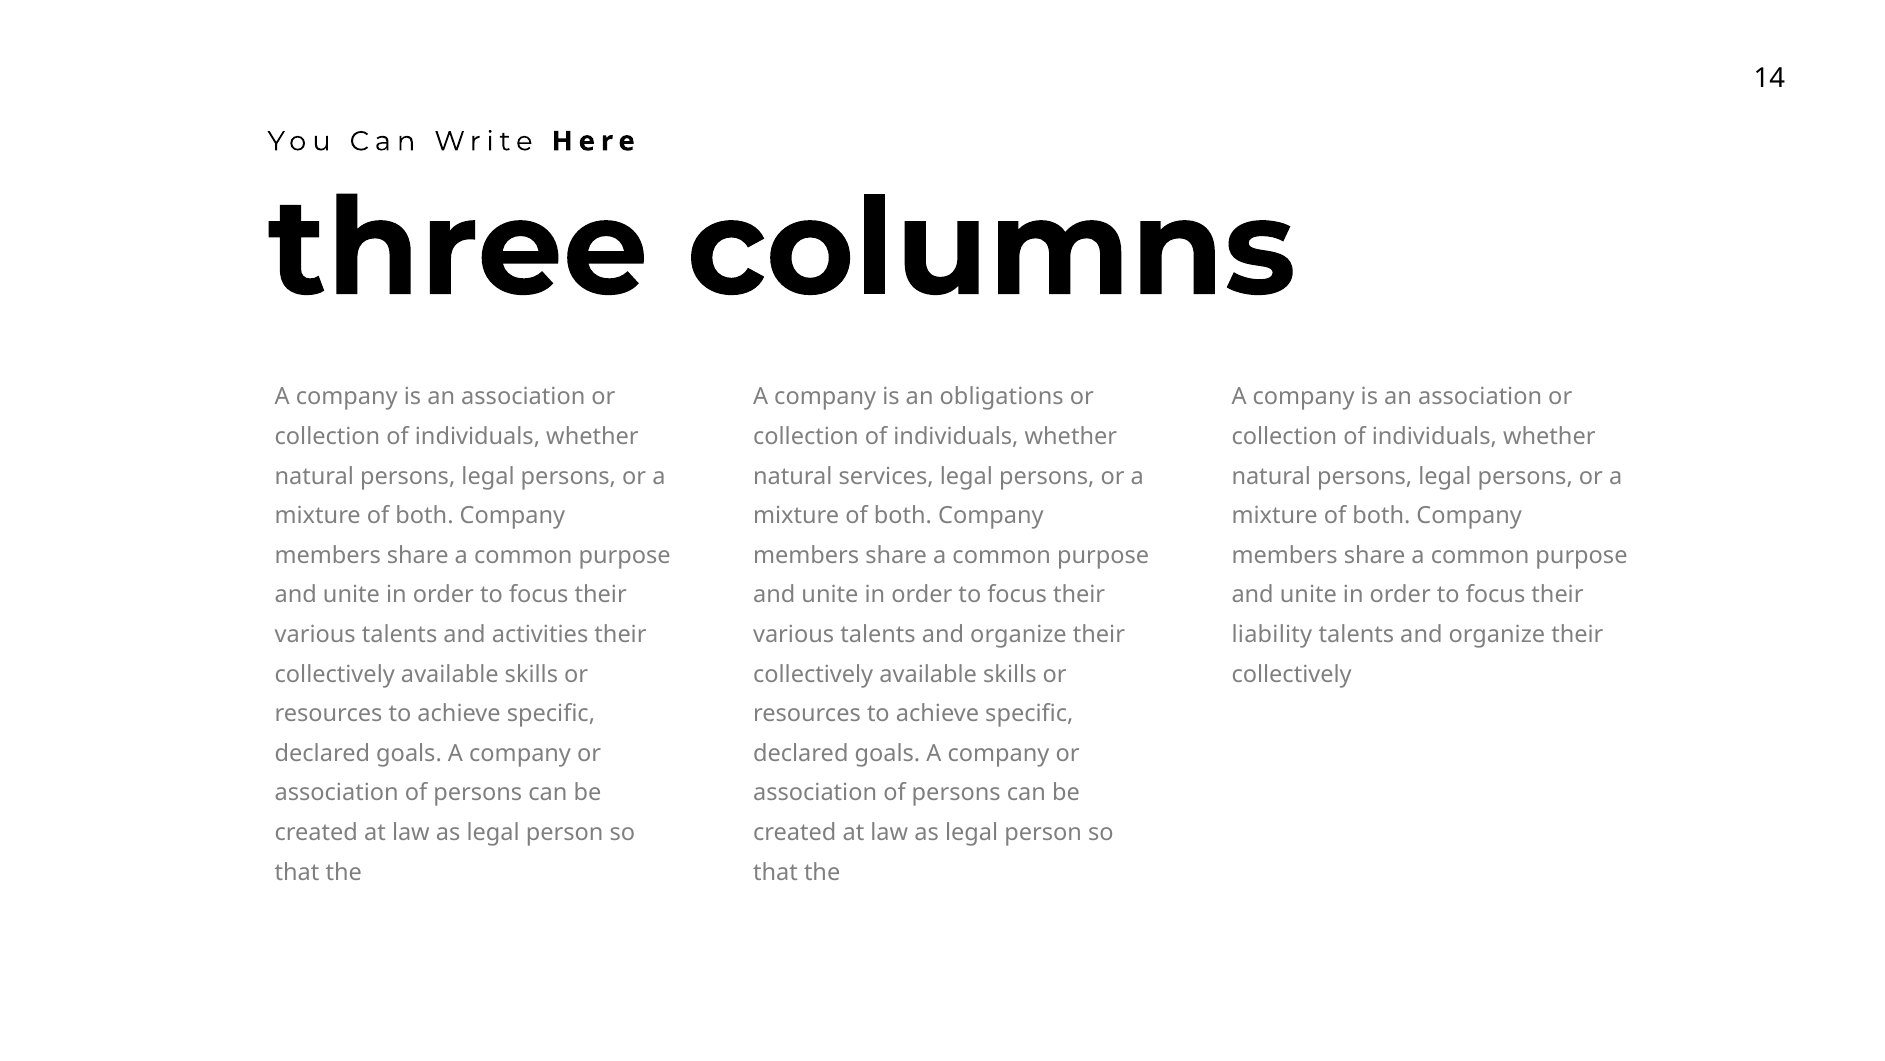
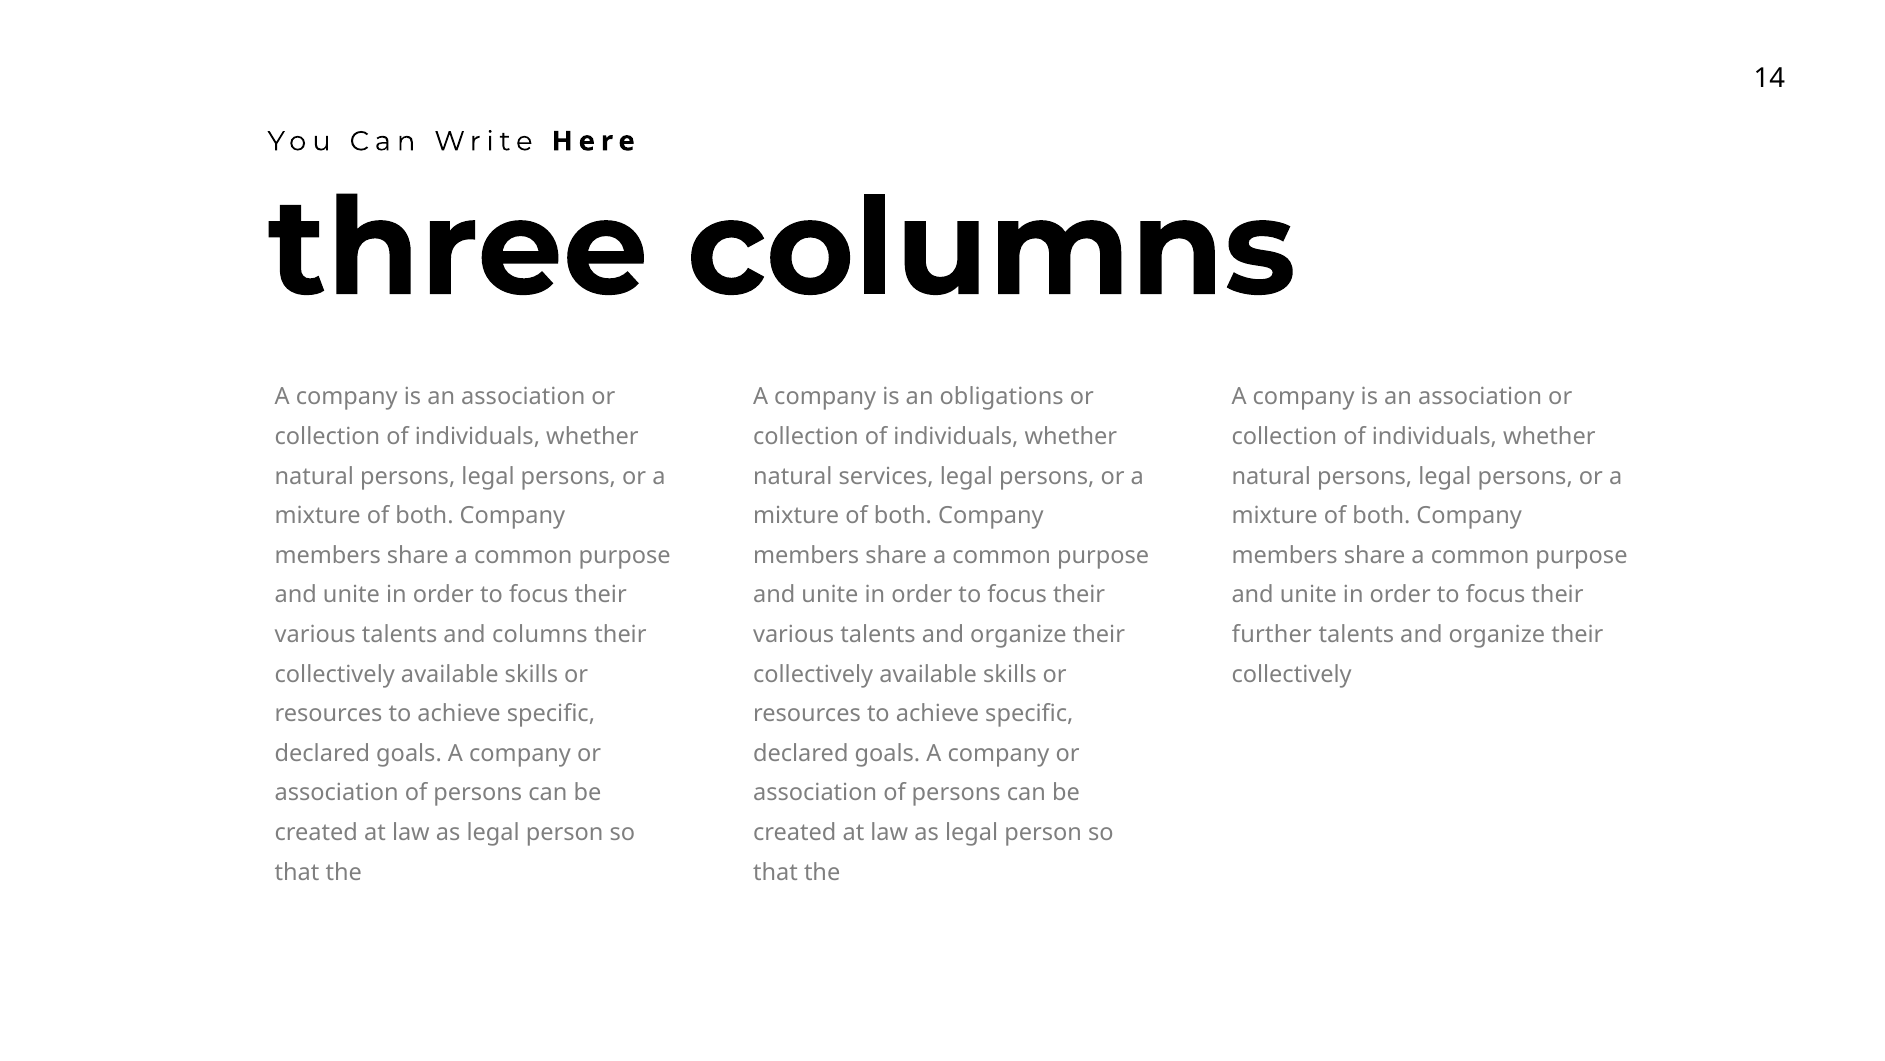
and activities: activities -> columns (540, 634)
liability: liability -> further (1272, 634)
